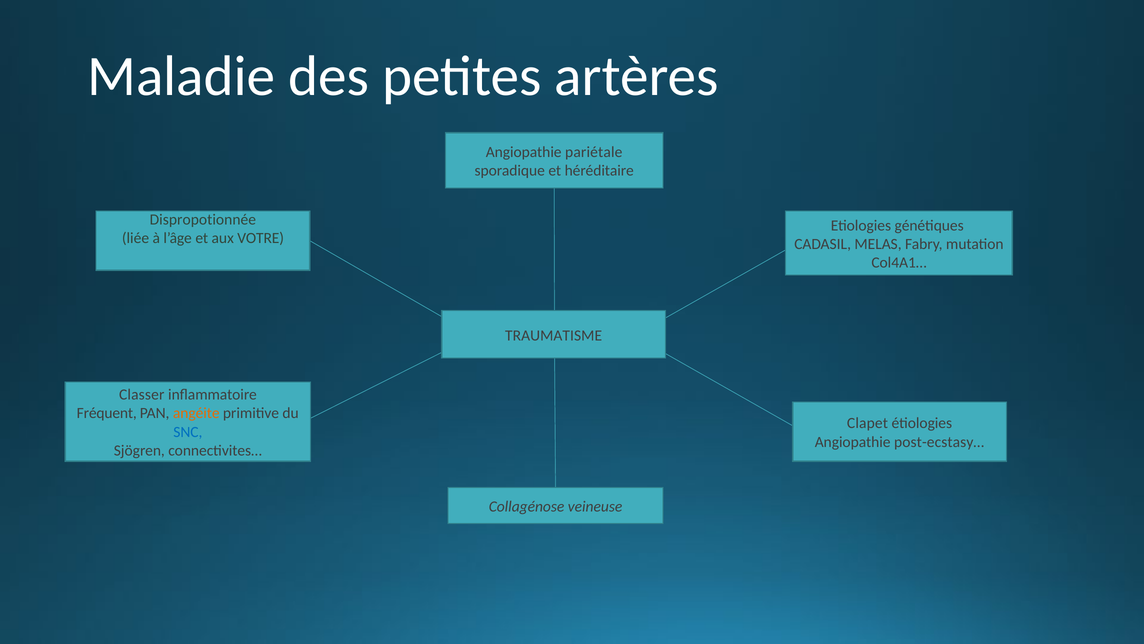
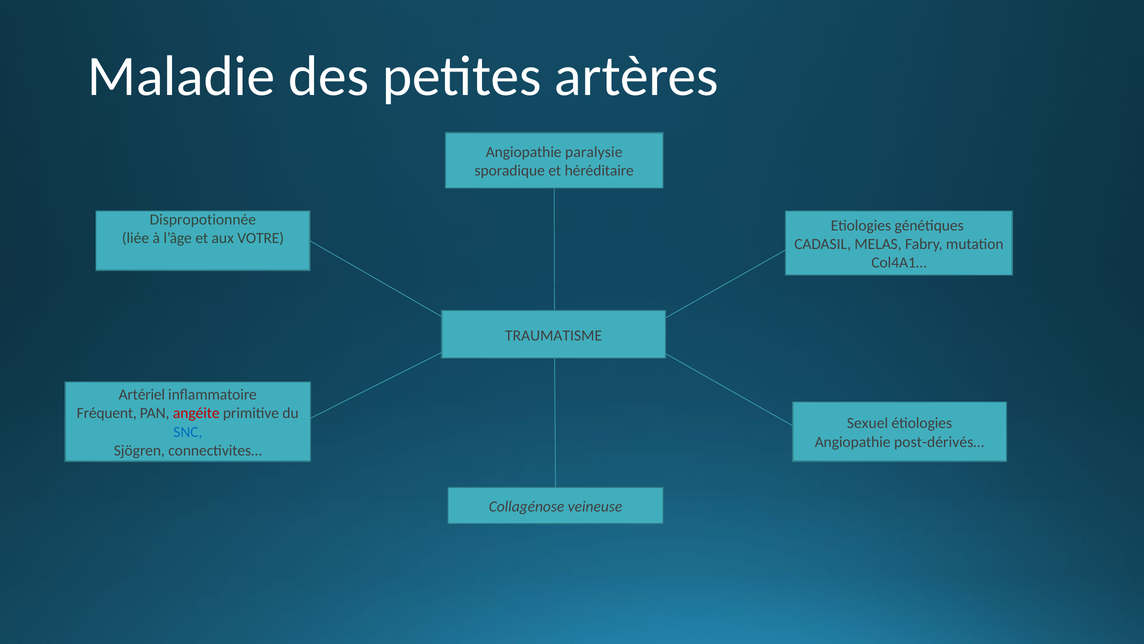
pariétale: pariétale -> paralysie (594, 152)
Classer: Classer -> Artériel (142, 394)
angéite colour: orange -> red (196, 413)
Clapet: Clapet -> Sexuel (868, 423)
post-ecstasy…: post-ecstasy… -> post-dérivés… (939, 442)
